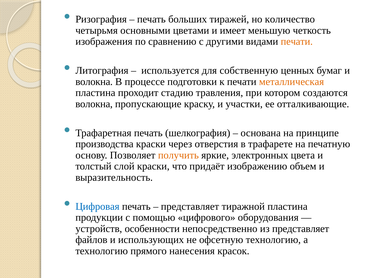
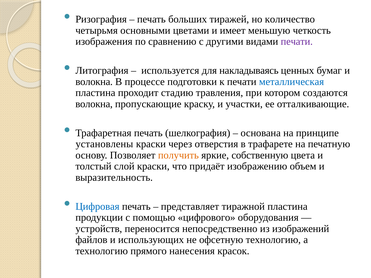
печати colour: orange -> purple (297, 42)
собственную: собственную -> накладываясь (249, 71)
металлическая colour: orange -> blue (292, 82)
производства: производства -> установлены (104, 144)
электронных: электронных -> собственную (260, 155)
особенности: особенности -> переносится (152, 229)
из представляет: представляет -> изображений (301, 229)
